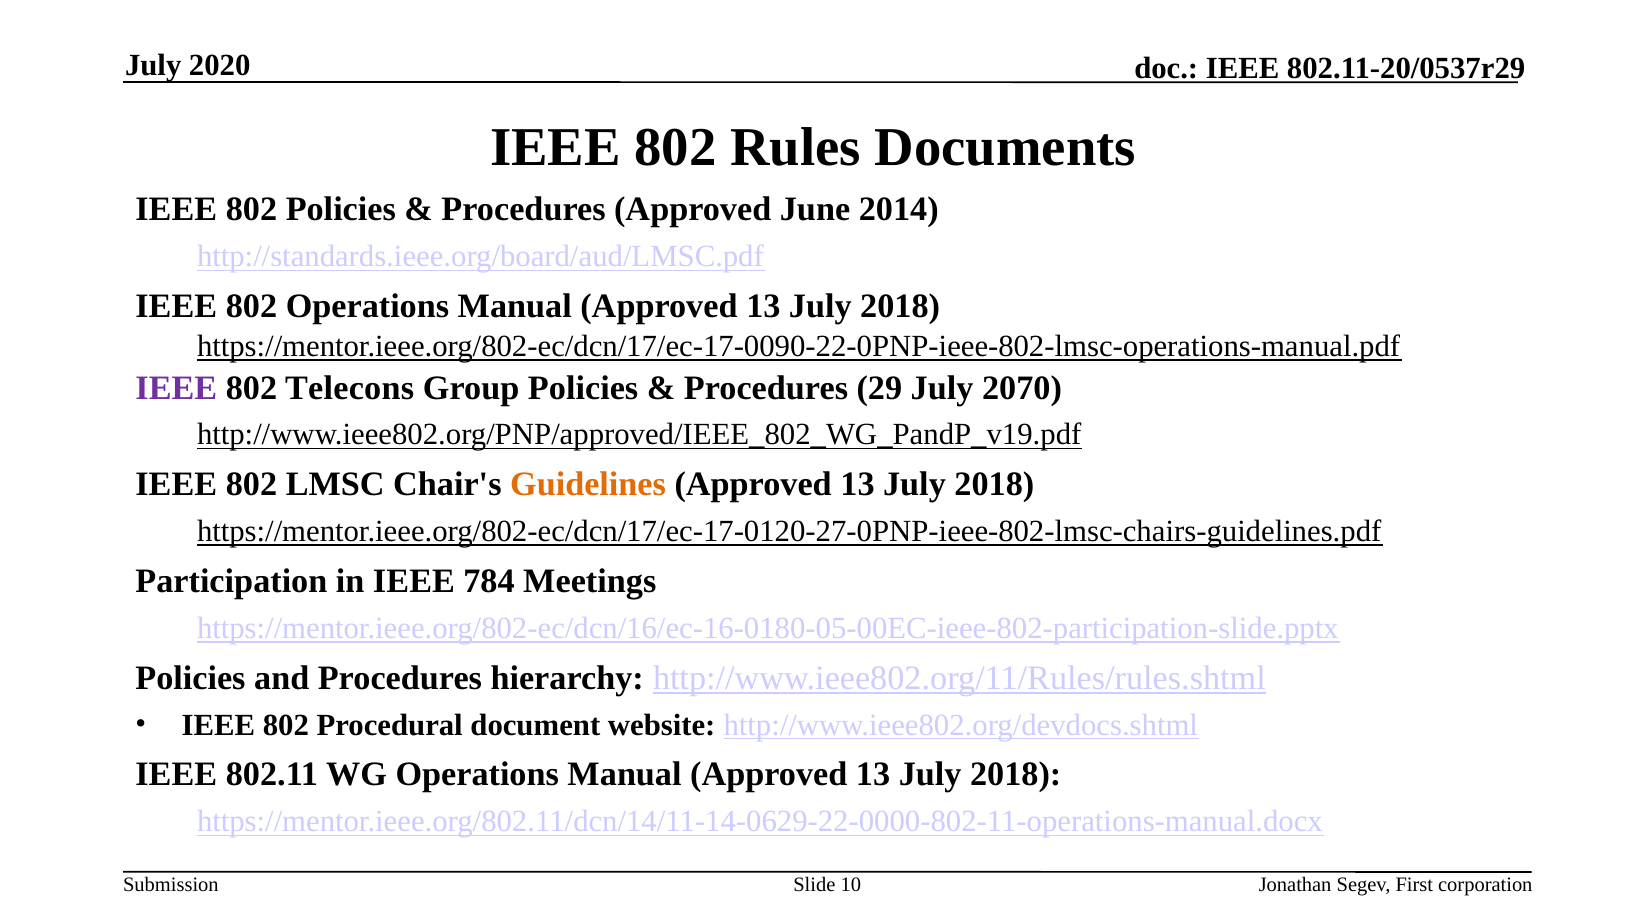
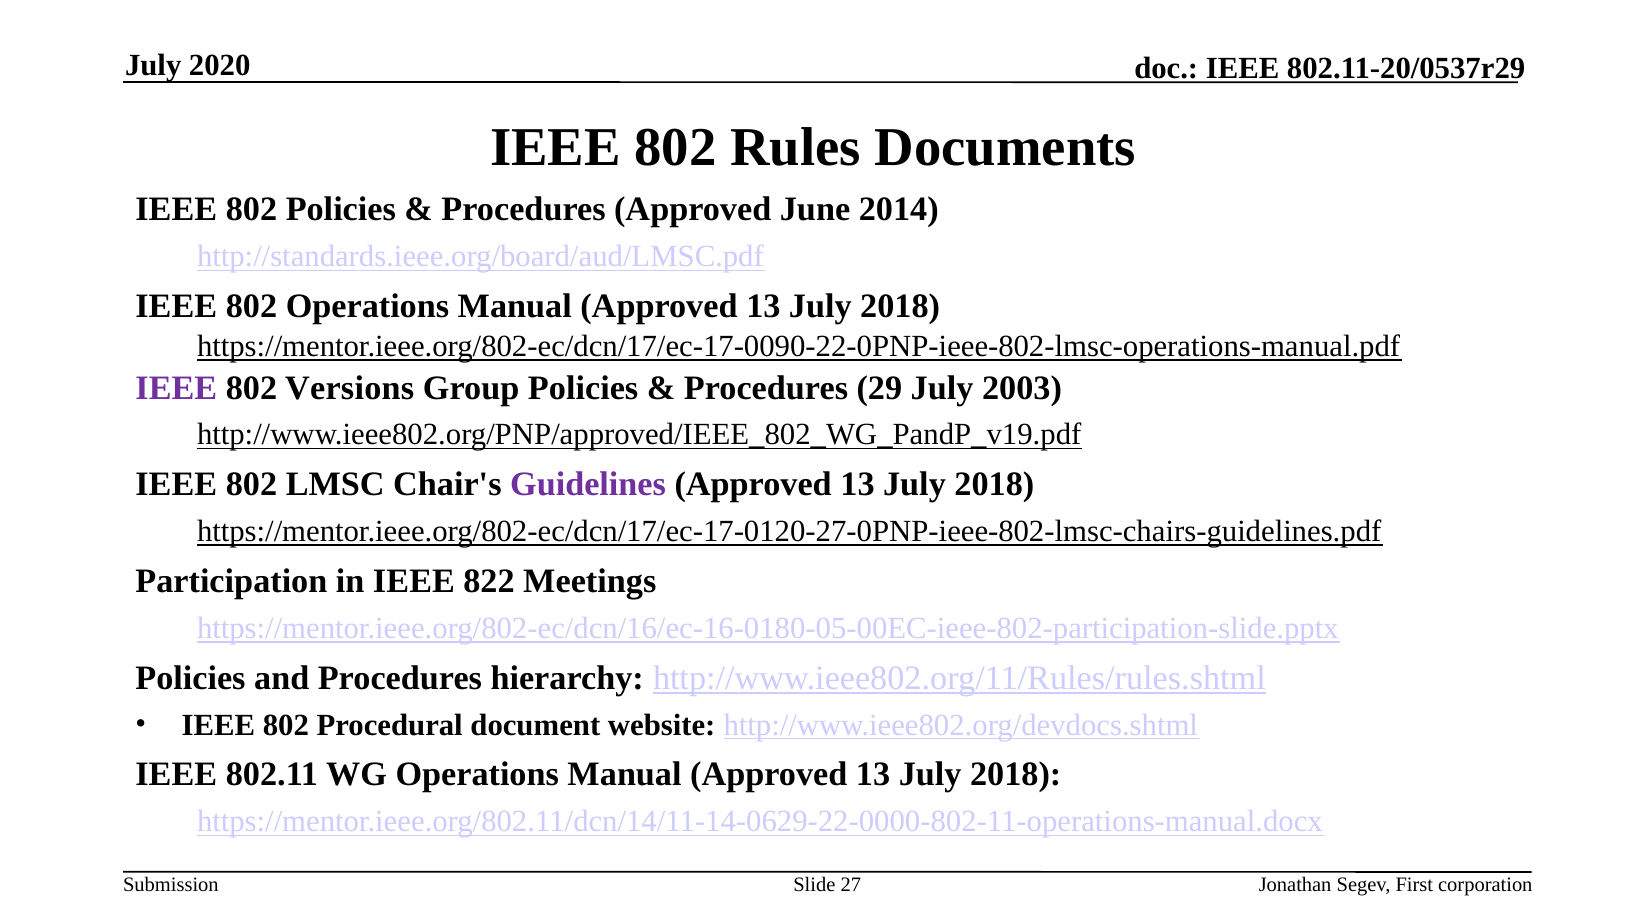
Telecons: Telecons -> Versions (350, 388)
2070: 2070 -> 2003 (1022, 388)
Guidelines colour: orange -> purple (588, 484)
784: 784 -> 822 (489, 581)
10: 10 -> 27 (851, 885)
